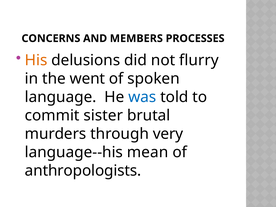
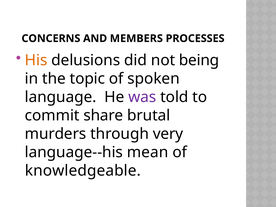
flurry: flurry -> being (199, 60)
went: went -> topic (87, 79)
was colour: blue -> purple (142, 97)
sister: sister -> share (103, 115)
anthropologists: anthropologists -> knowledgeable (83, 171)
